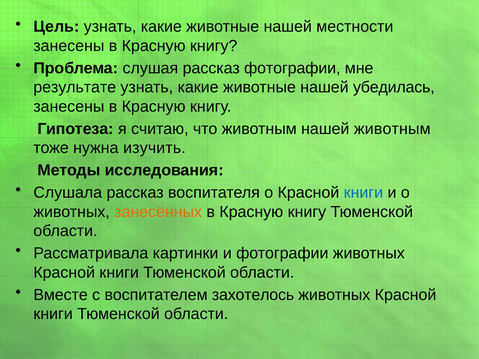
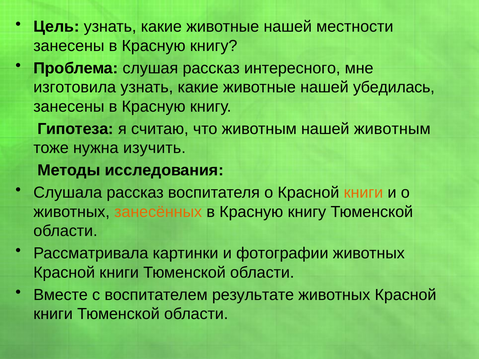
рассказ фотографии: фотографии -> интересного (292, 68)
результате: результате -> изготовила (75, 87)
книги colour: blue -> orange (363, 193)
захотелось: захотелось -> результате (253, 295)
